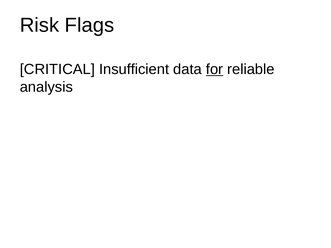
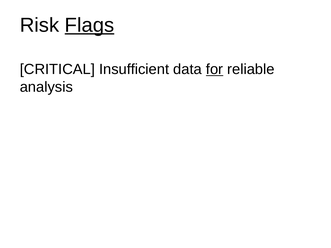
Flags underline: none -> present (89, 25)
